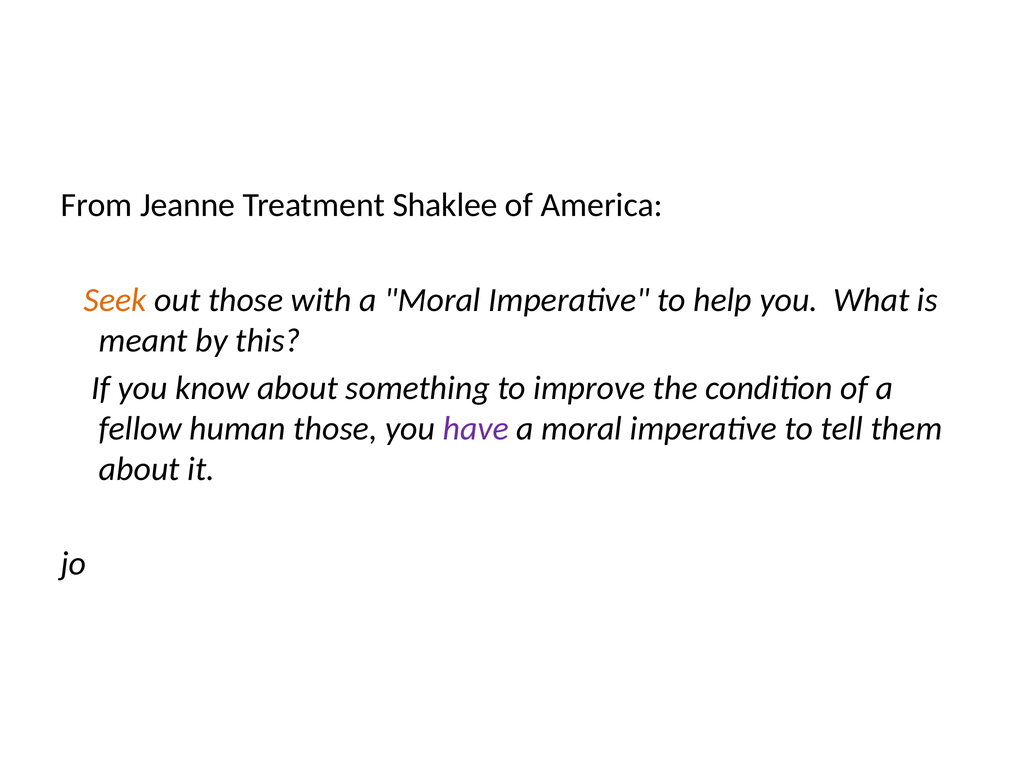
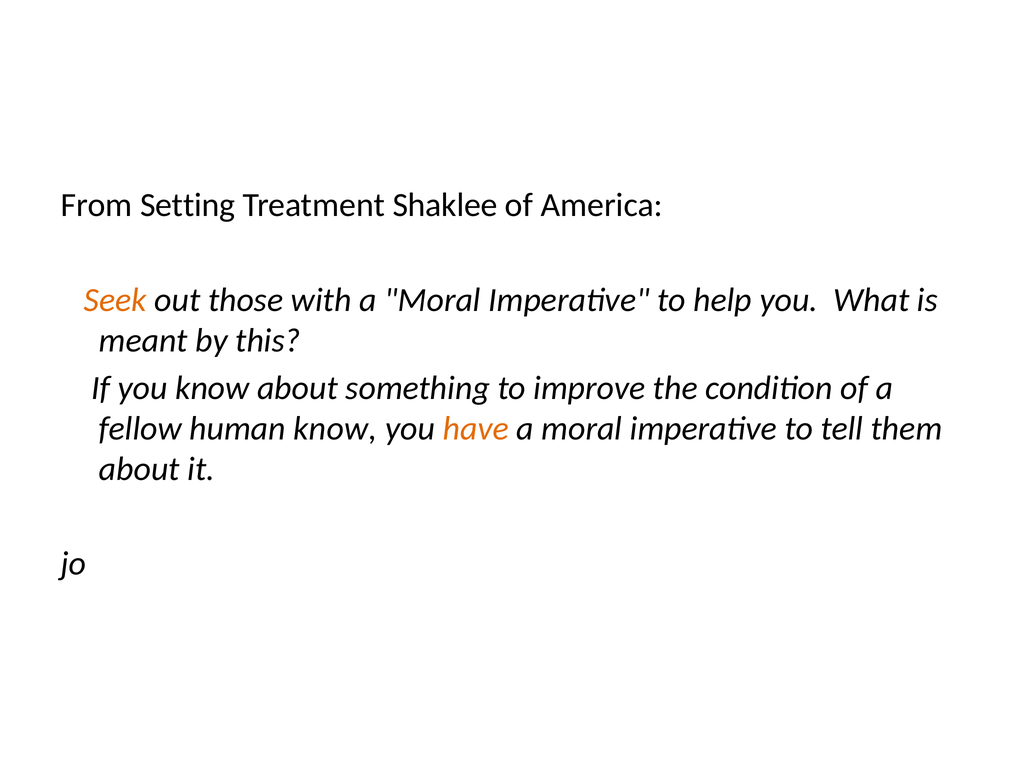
Jeanne: Jeanne -> Setting (188, 205)
human those: those -> know (335, 429)
have colour: purple -> orange (476, 429)
